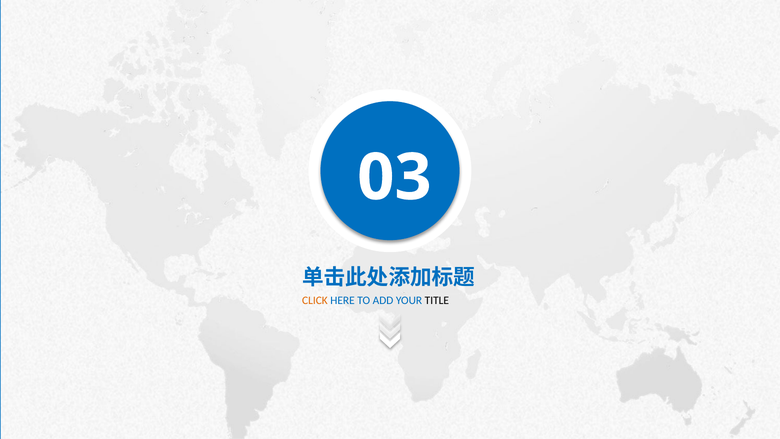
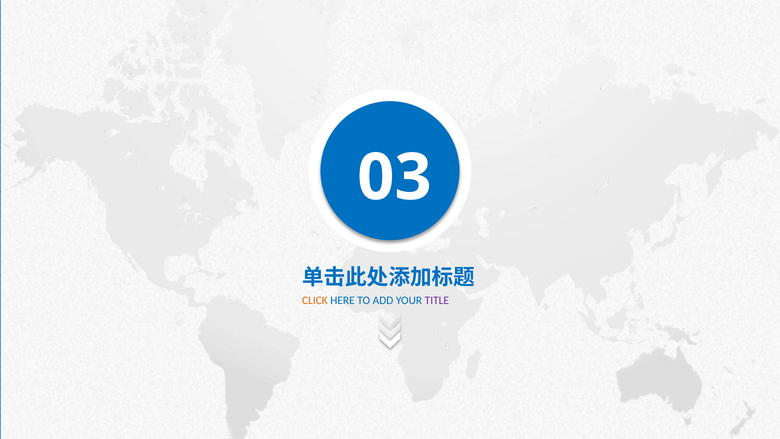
TITLE colour: black -> purple (437, 300)
